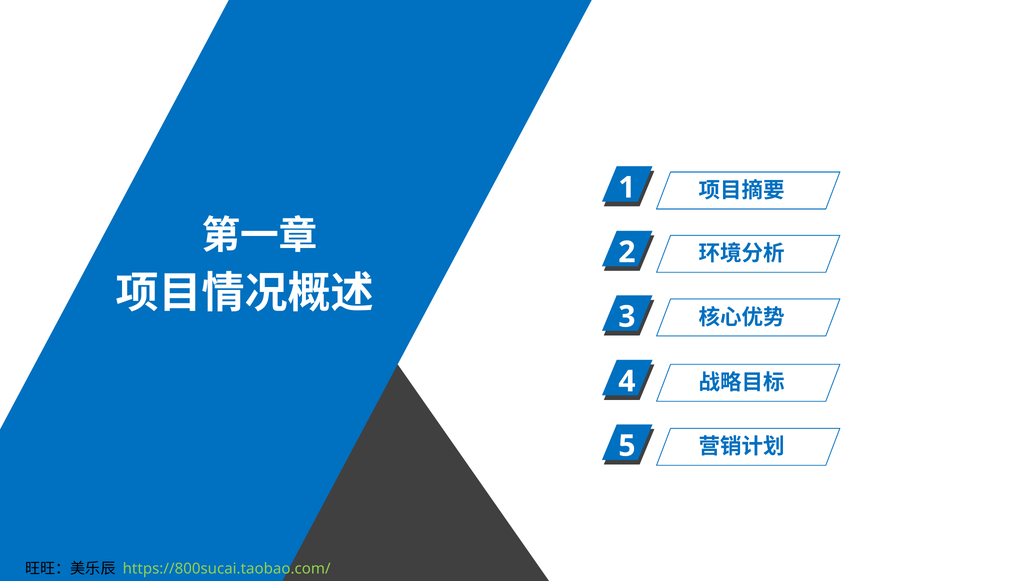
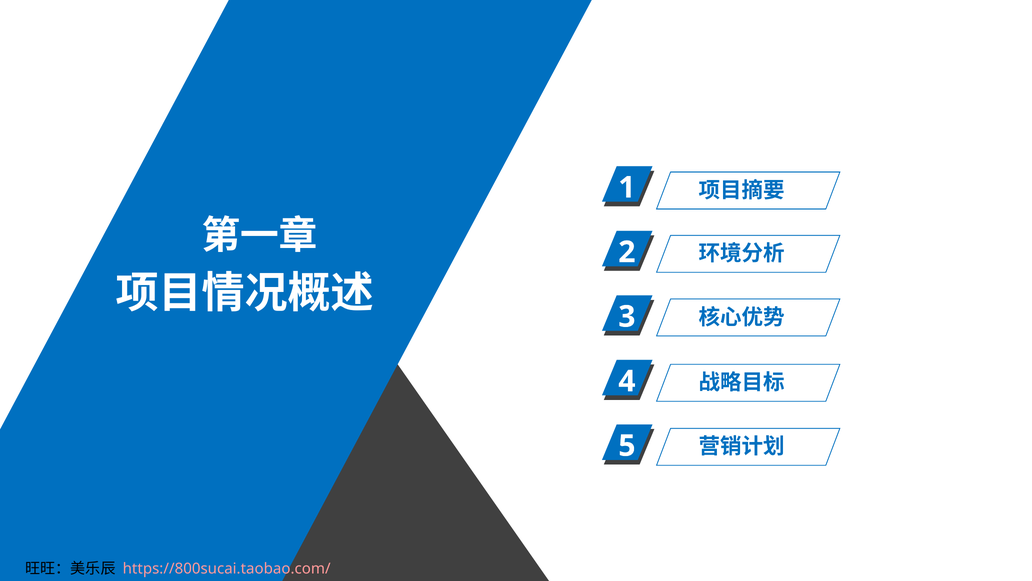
https://800sucai.taobao.com/ colour: light green -> pink (227, 568)
